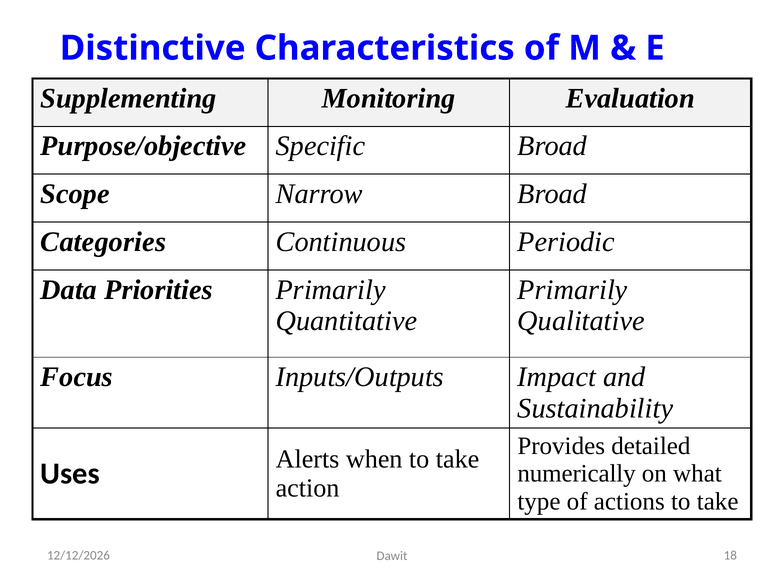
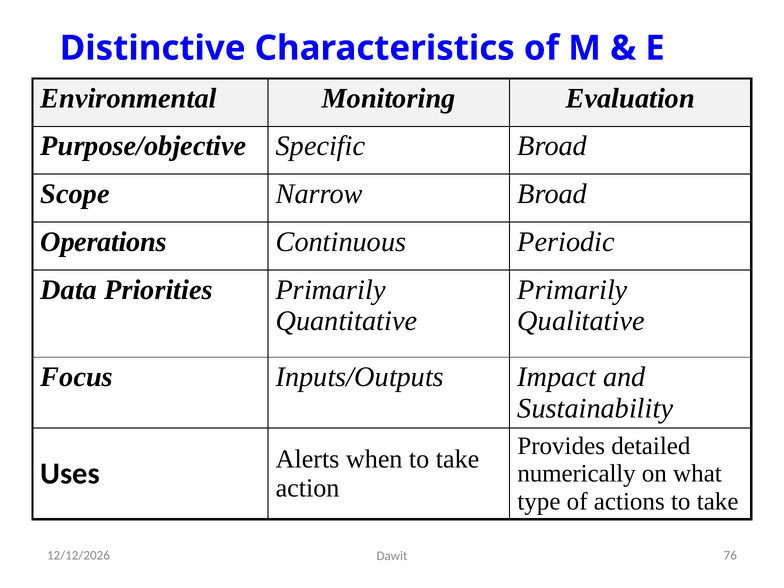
Supplementing: Supplementing -> Environmental (129, 98)
Categories: Categories -> Operations (104, 242)
18: 18 -> 76 (730, 556)
